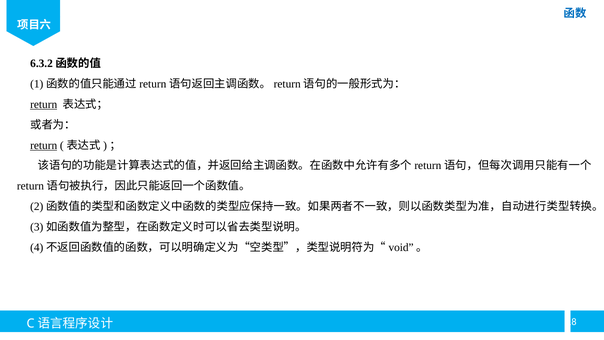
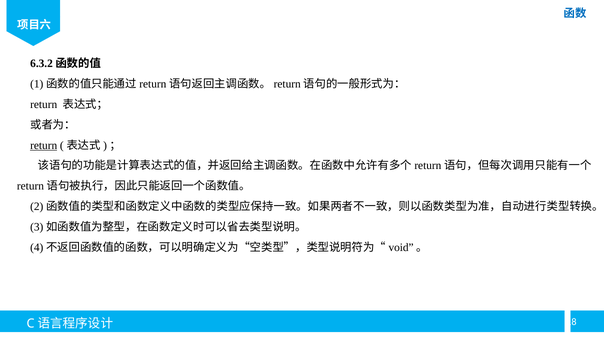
return underline: present -> none (44, 104)
